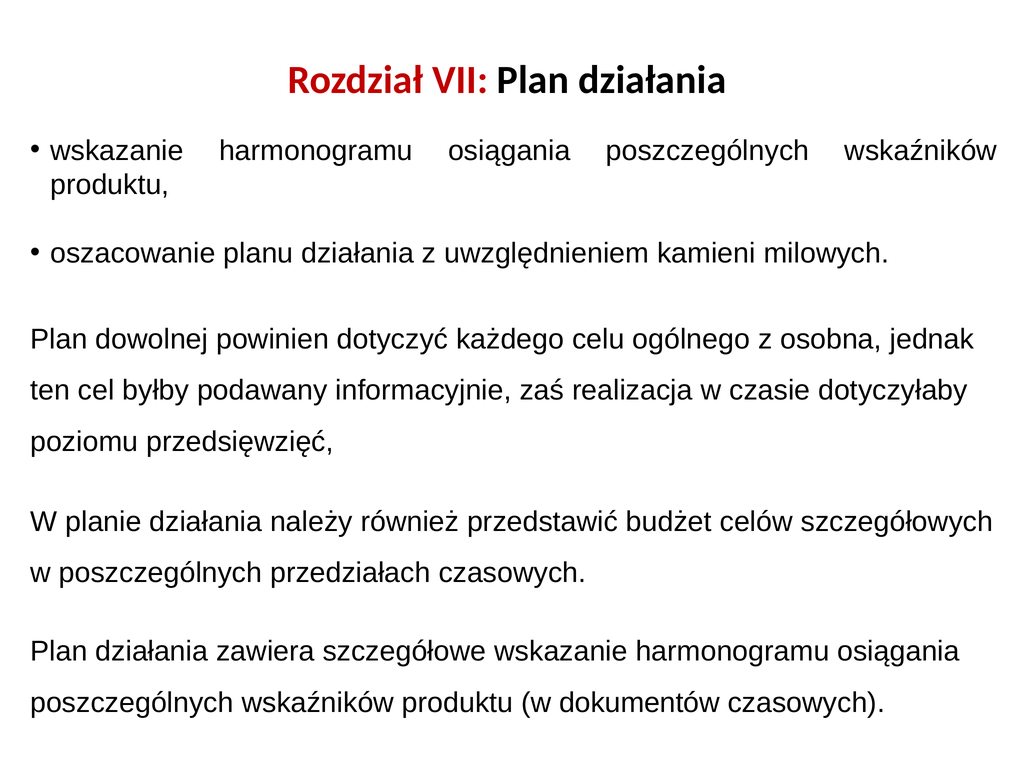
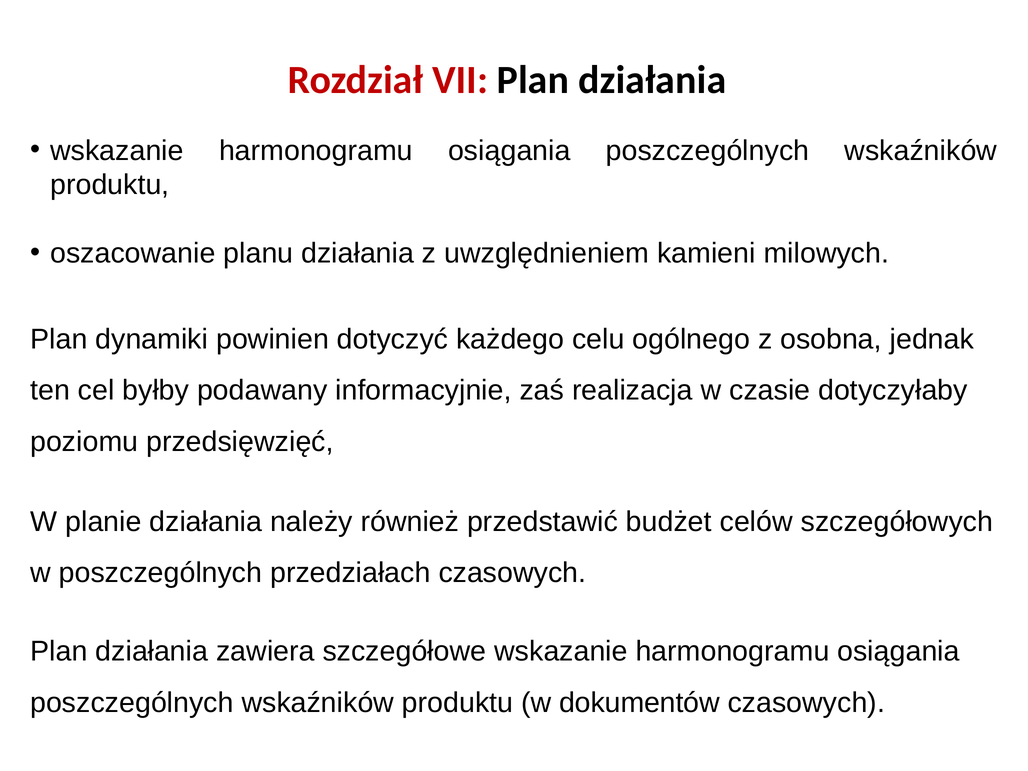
dowolnej: dowolnej -> dynamiki (152, 339)
